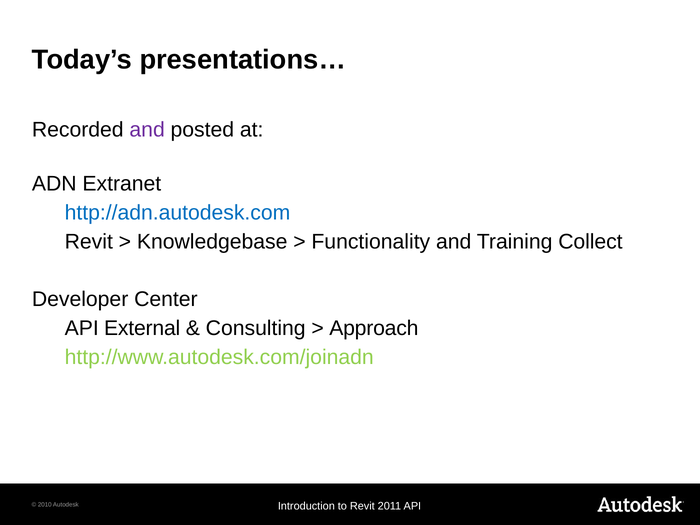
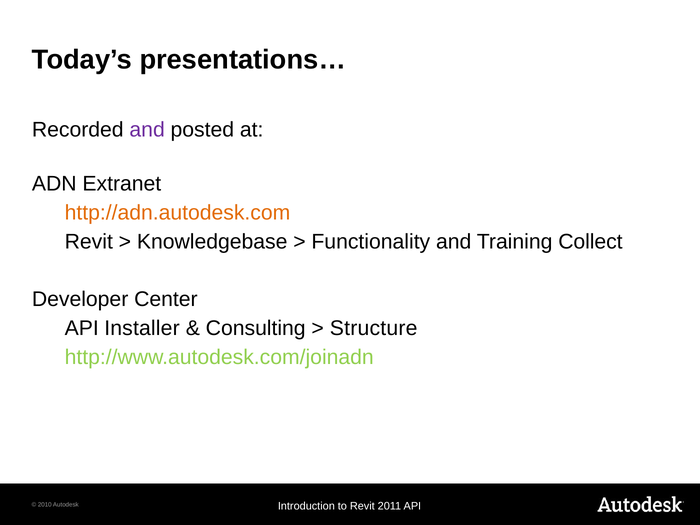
http://adn.autodesk.com colour: blue -> orange (178, 213)
External: External -> Installer (142, 328)
Approach: Approach -> Structure (374, 328)
